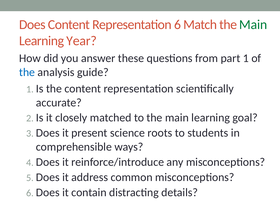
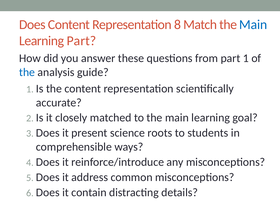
Representation 6: 6 -> 8 (177, 25)
Main colour: green -> blue (253, 25)
Learning Year: Year -> Part (81, 41)
